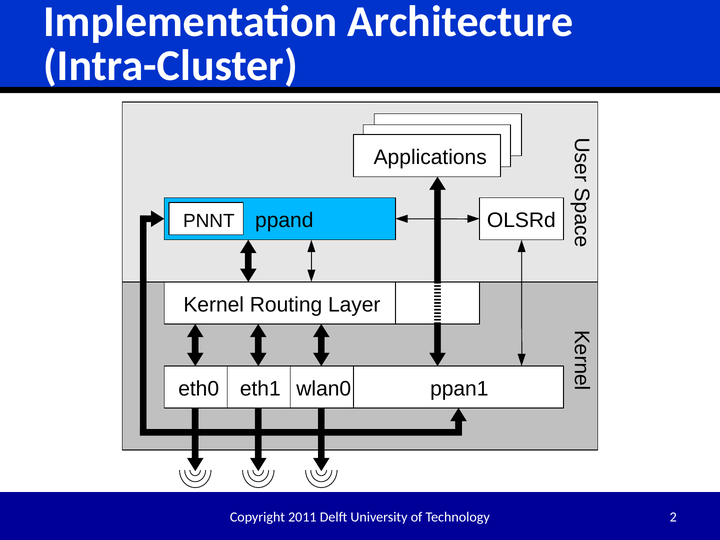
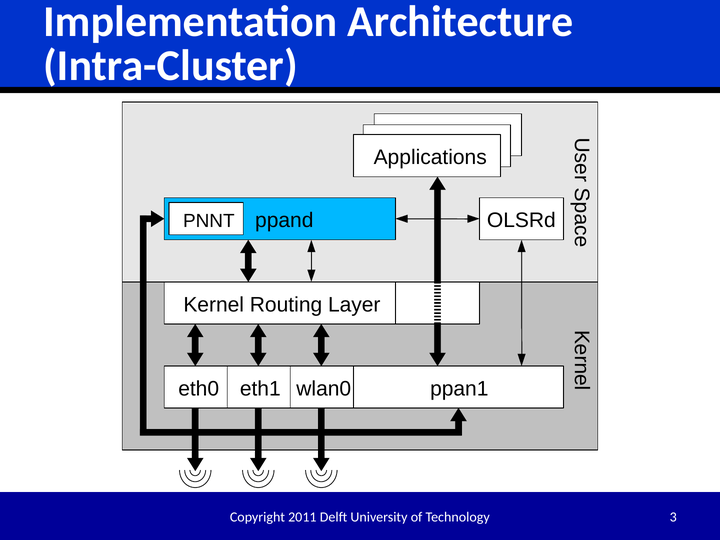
2: 2 -> 3 (673, 517)
